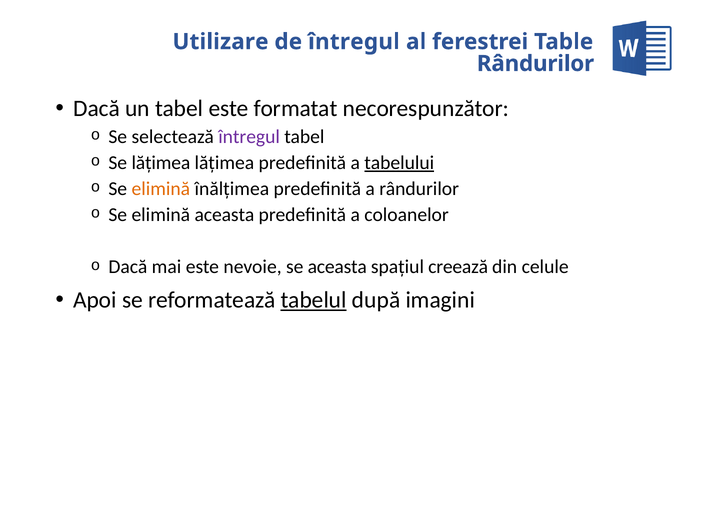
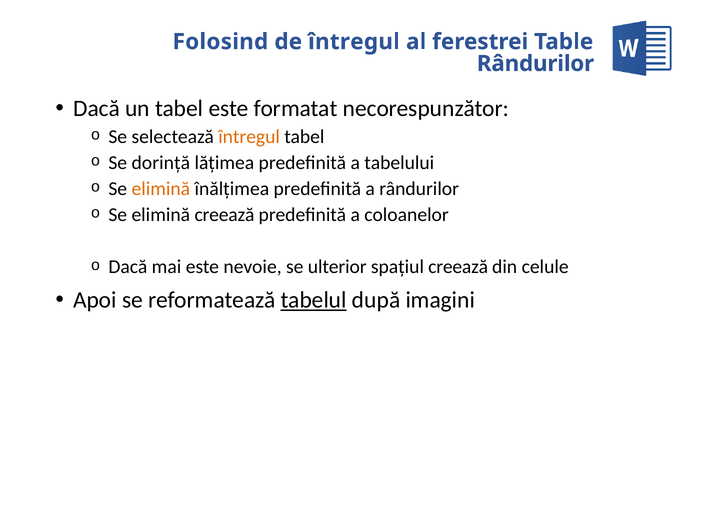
Utilizare: Utilizare -> Folosind (220, 42)
întregul colour: purple -> orange (249, 137)
Se lăţimea: lăţimea -> dorinţă (161, 163)
tabelului underline: present -> none (399, 163)
elimină aceasta: aceasta -> creează (225, 215)
se aceasta: aceasta -> ulterior (337, 267)
